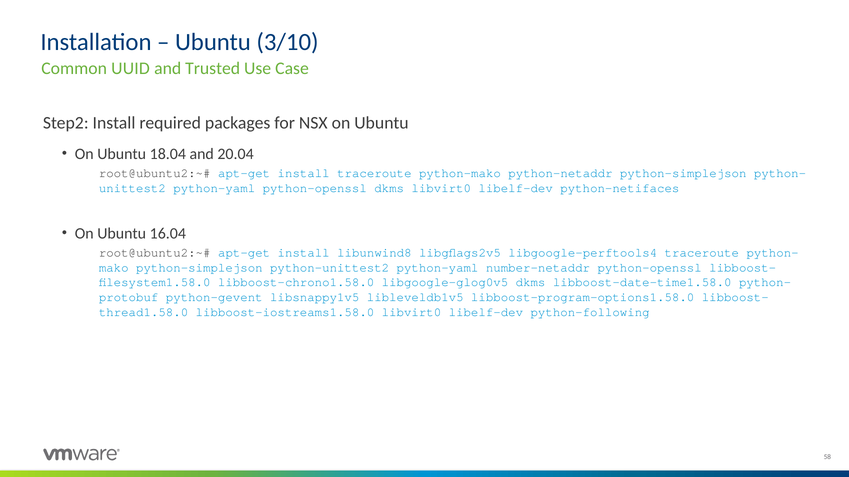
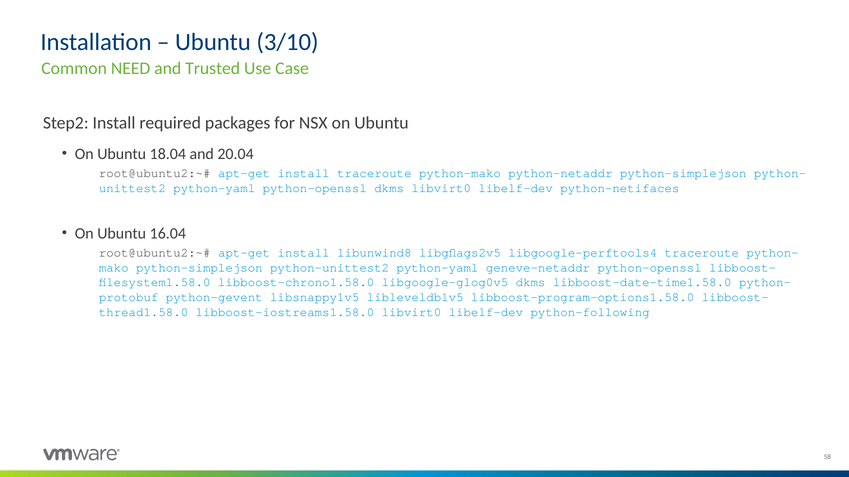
UUID: UUID -> NEED (131, 68)
number-netaddr: number-netaddr -> geneve-netaddr (538, 268)
